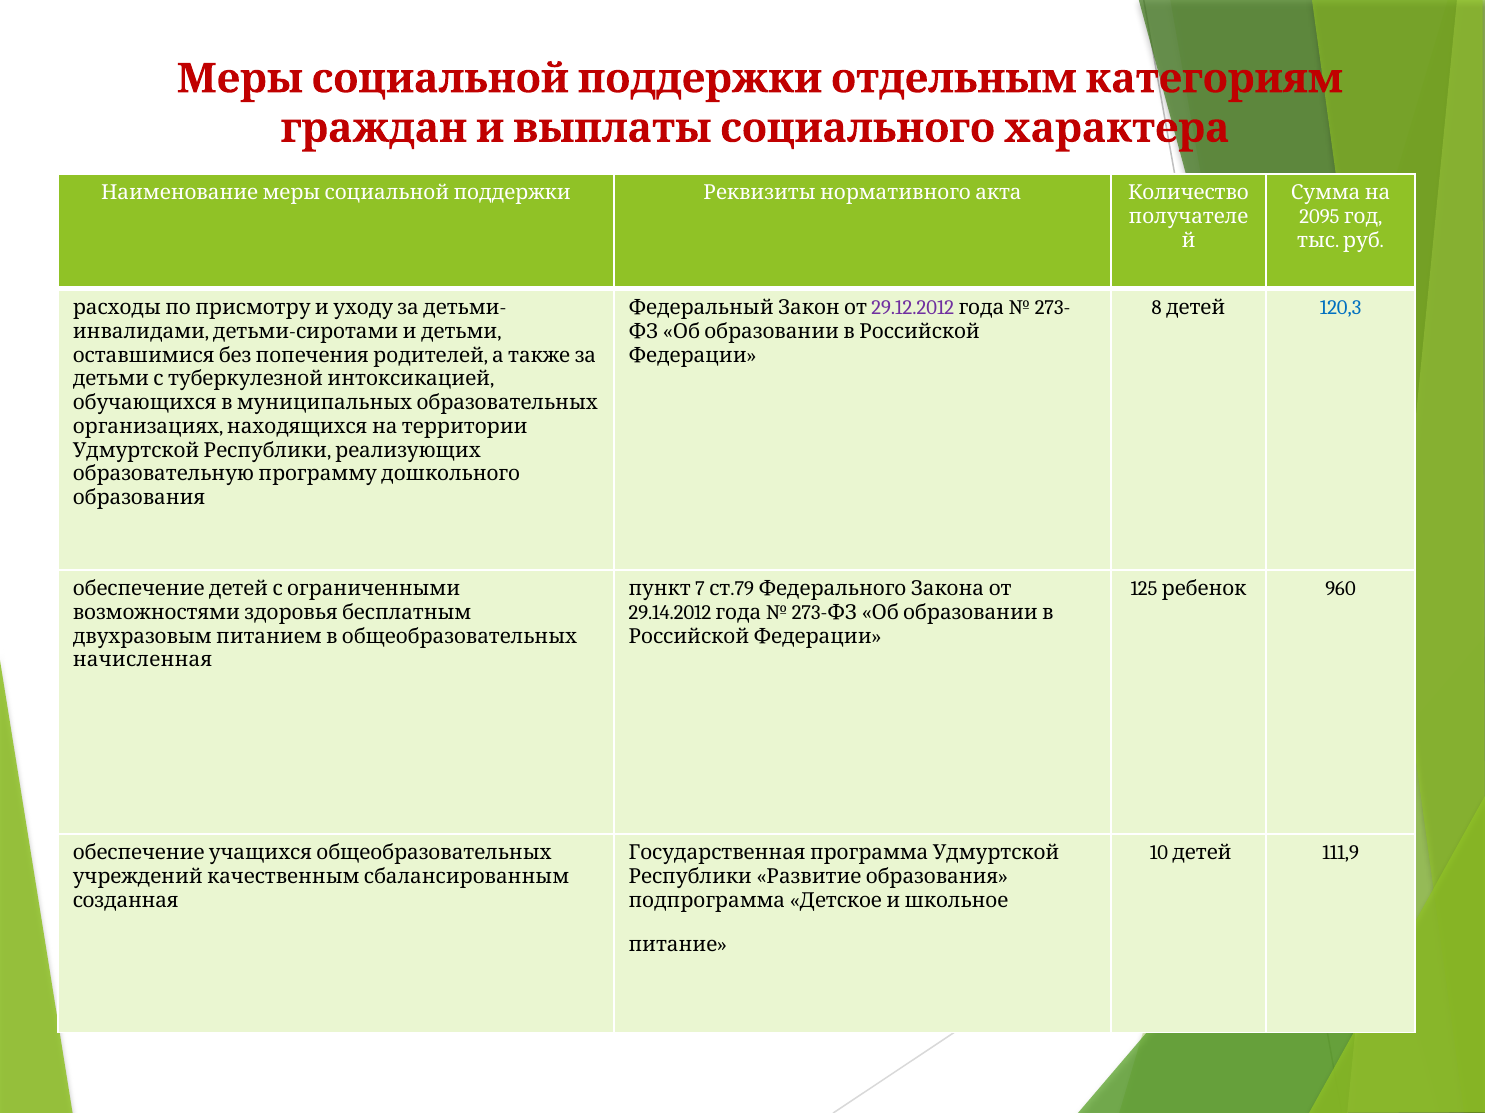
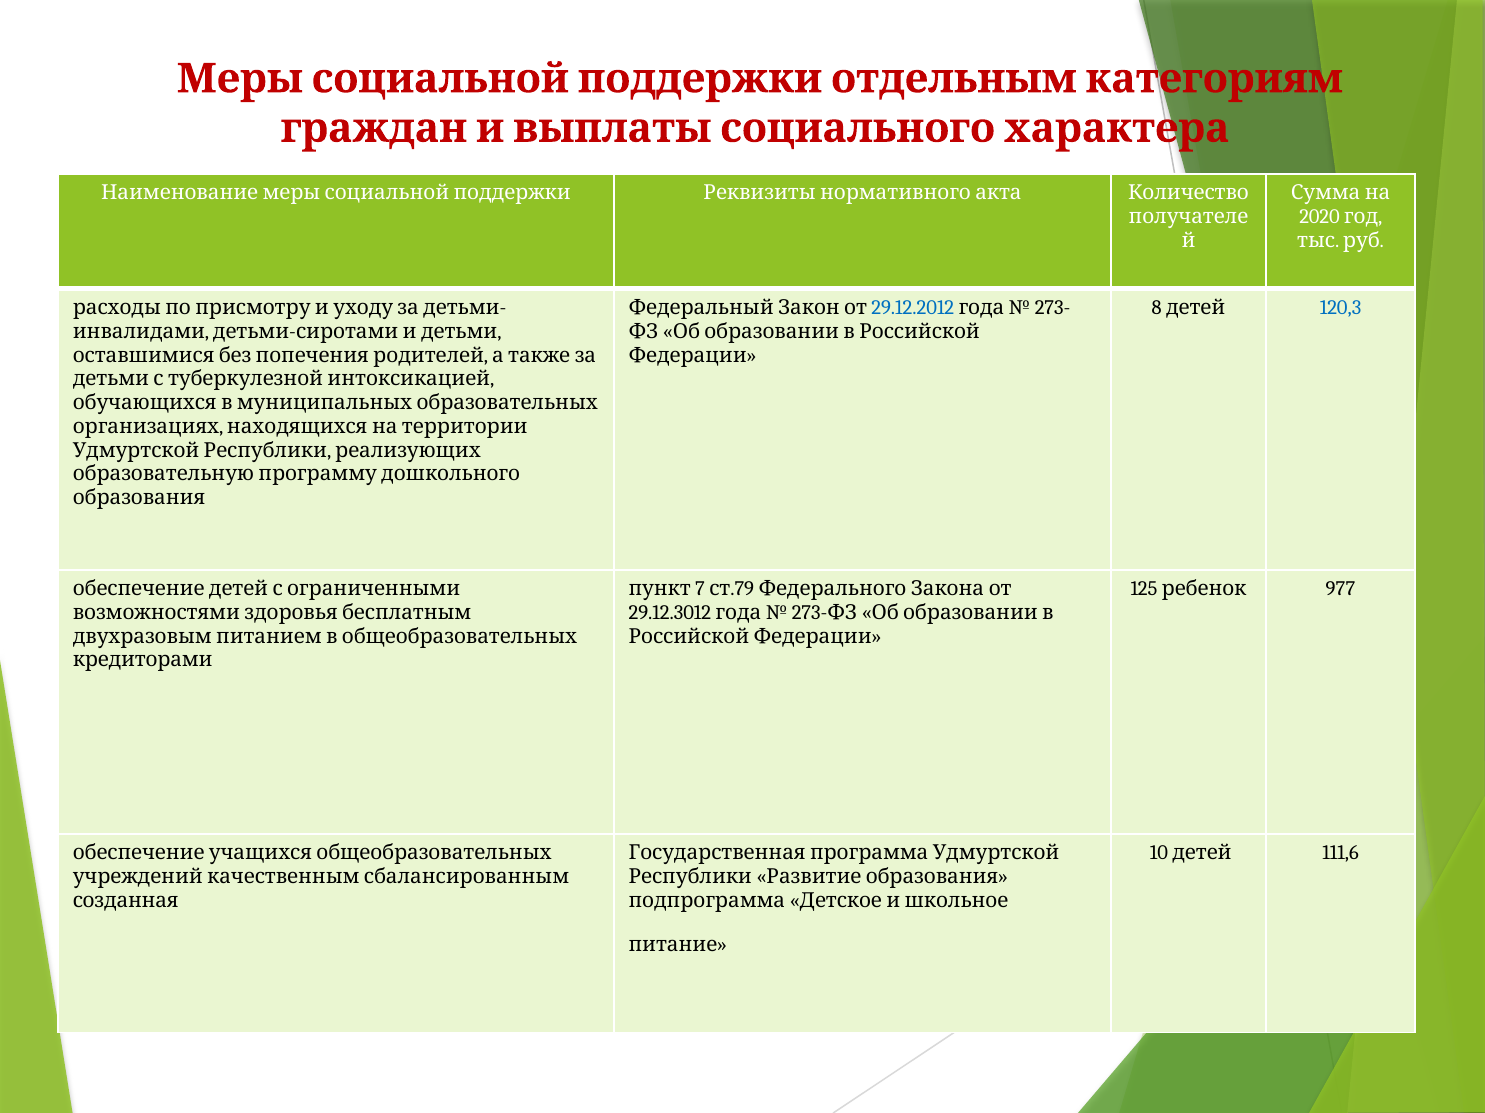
2095: 2095 -> 2020 (1320, 217)
29.12.2012 colour: purple -> blue (913, 308)
960: 960 -> 977 (1340, 589)
29.14.2012: 29.14.2012 -> 29.12.3012 (670, 613)
начисленная: начисленная -> кредиторами (143, 661)
111,9: 111,9 -> 111,6 (1341, 853)
